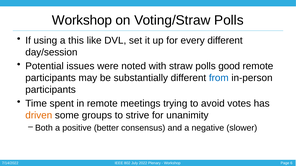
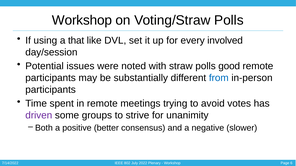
this: this -> that (76, 41)
every different: different -> involved (225, 41)
driven colour: orange -> purple (39, 116)
